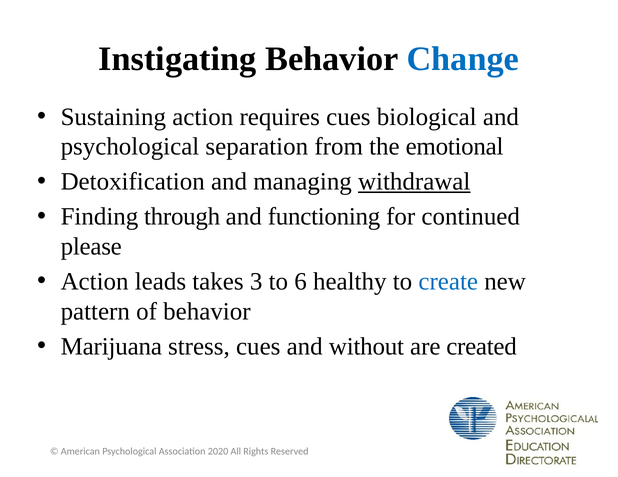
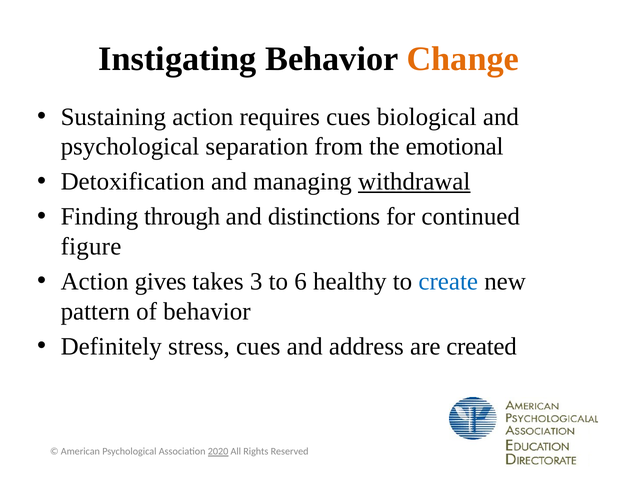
Change colour: blue -> orange (463, 59)
functioning: functioning -> distinctions (324, 217)
please: please -> figure (91, 247)
leads: leads -> gives (161, 282)
Marijuana: Marijuana -> Definitely (111, 347)
without: without -> address (366, 347)
2020 underline: none -> present (218, 452)
